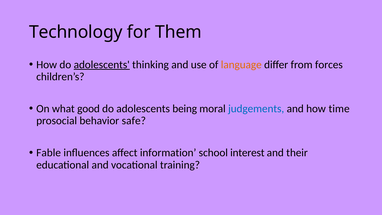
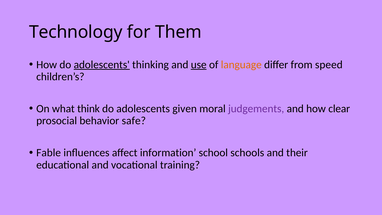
use underline: none -> present (199, 65)
forces: forces -> speed (329, 65)
good: good -> think (89, 109)
being: being -> given (185, 109)
judgements colour: blue -> purple (256, 109)
time: time -> clear (339, 109)
interest: interest -> schools (247, 153)
